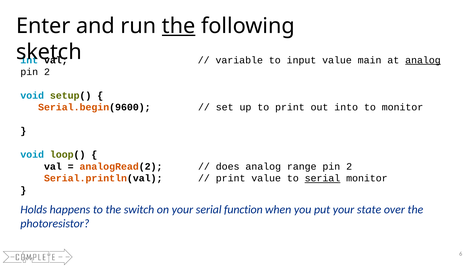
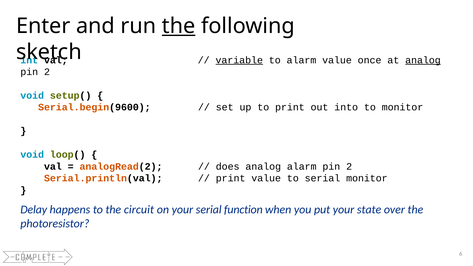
variable underline: none -> present (239, 60)
to input: input -> alarm (301, 60)
main: main -> once (370, 60)
analog range: range -> alarm (302, 167)
serial underline: present -> none (322, 178)
Holds: Holds -> Delay (34, 210)
switch: switch -> circuit (139, 210)
